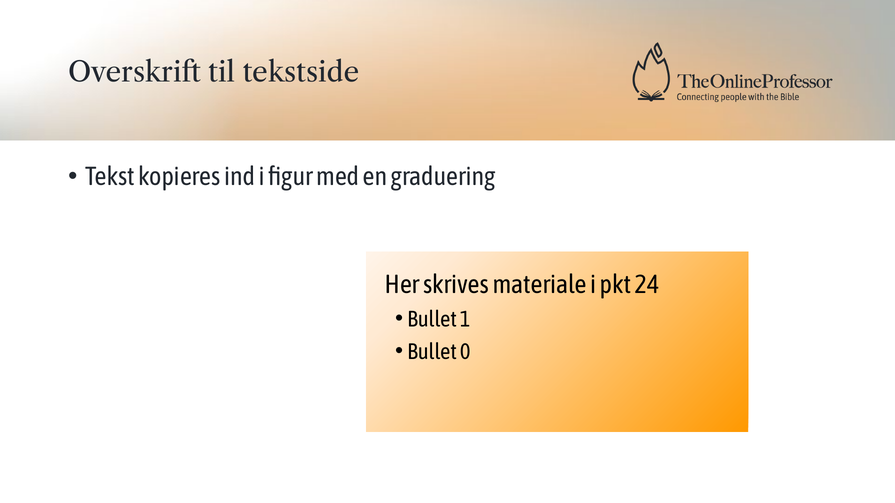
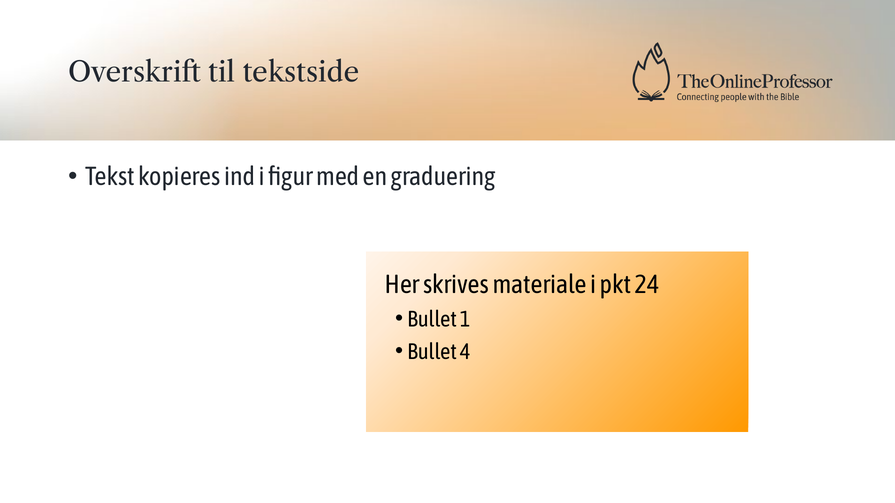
0: 0 -> 4 (465, 352)
